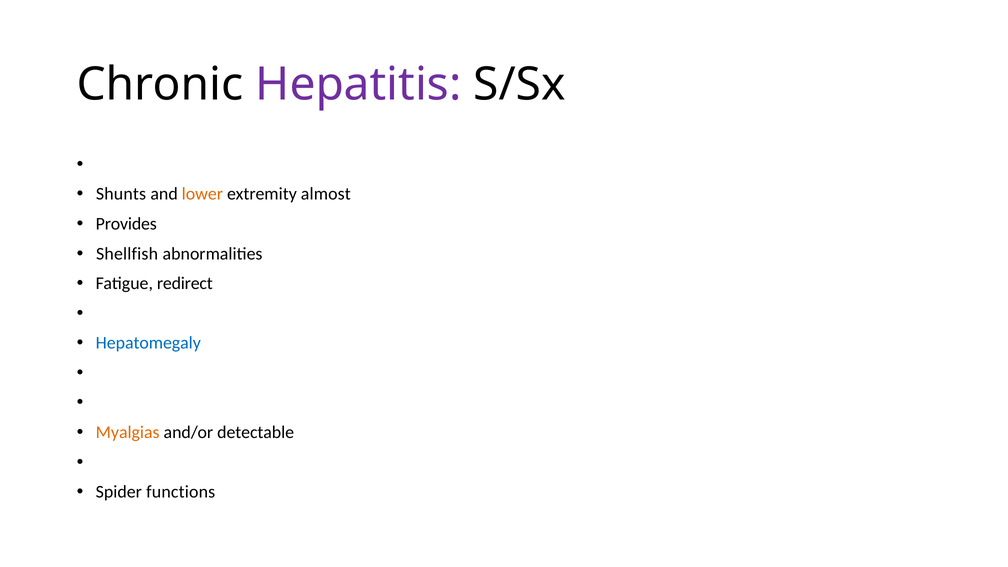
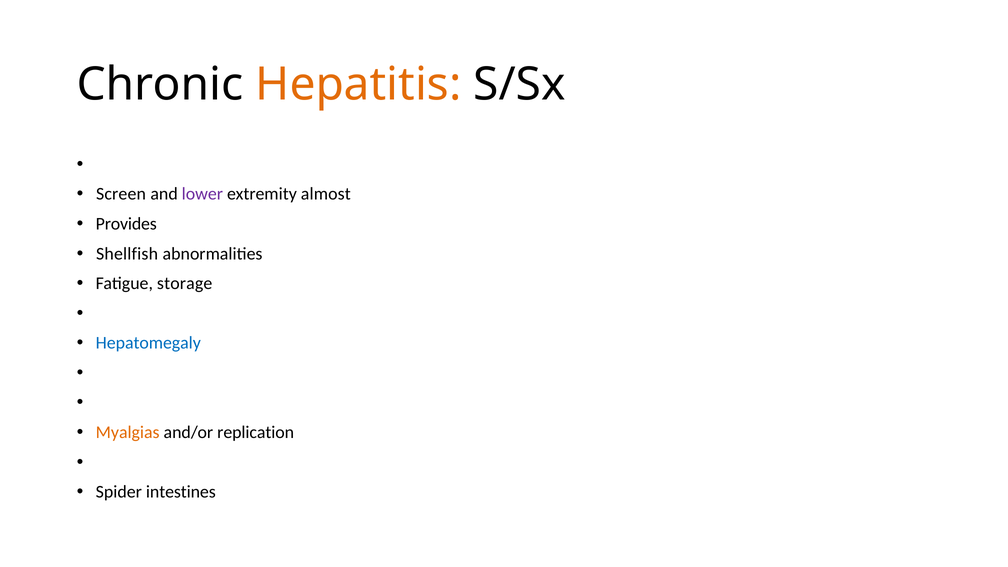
Hepatitis colour: purple -> orange (358, 85)
Shunts: Shunts -> Screen (121, 194)
lower colour: orange -> purple (202, 194)
redirect: redirect -> storage (185, 283)
detectable: detectable -> replication (256, 432)
functions: functions -> intestines (181, 492)
